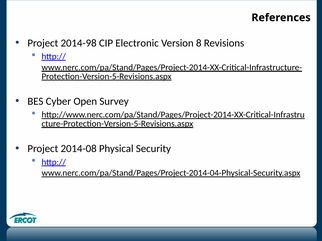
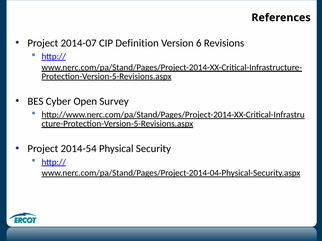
2014-98: 2014-98 -> 2014-07 (79, 43)
Electronic: Electronic -> Definition (137, 43)
8: 8 -> 6 (199, 43)
2014-08: 2014-08 -> 2014-54 (79, 149)
